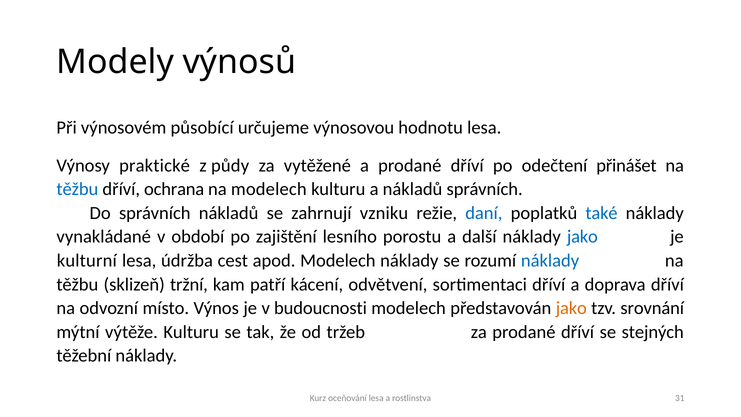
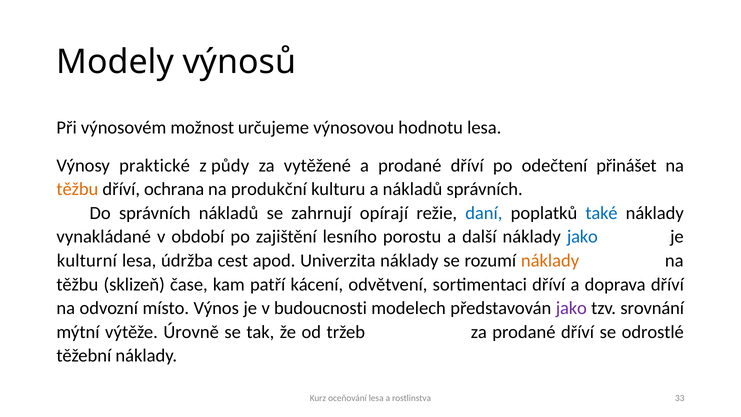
působící: působící -> možnost (202, 128)
těžbu colour: blue -> orange (77, 189)
na modelech: modelech -> produkční (269, 189)
vzniku: vzniku -> opírají (384, 213)
apod Modelech: Modelech -> Univerzita (338, 261)
náklady colour: blue -> orange (550, 261)
tržní: tržní -> čase (189, 284)
jako colour: orange -> purple (571, 308)
výtěže Kulturu: Kulturu -> Úrovně (191, 332)
stejných: stejných -> odrostlé (653, 332)
31: 31 -> 33 (680, 398)
